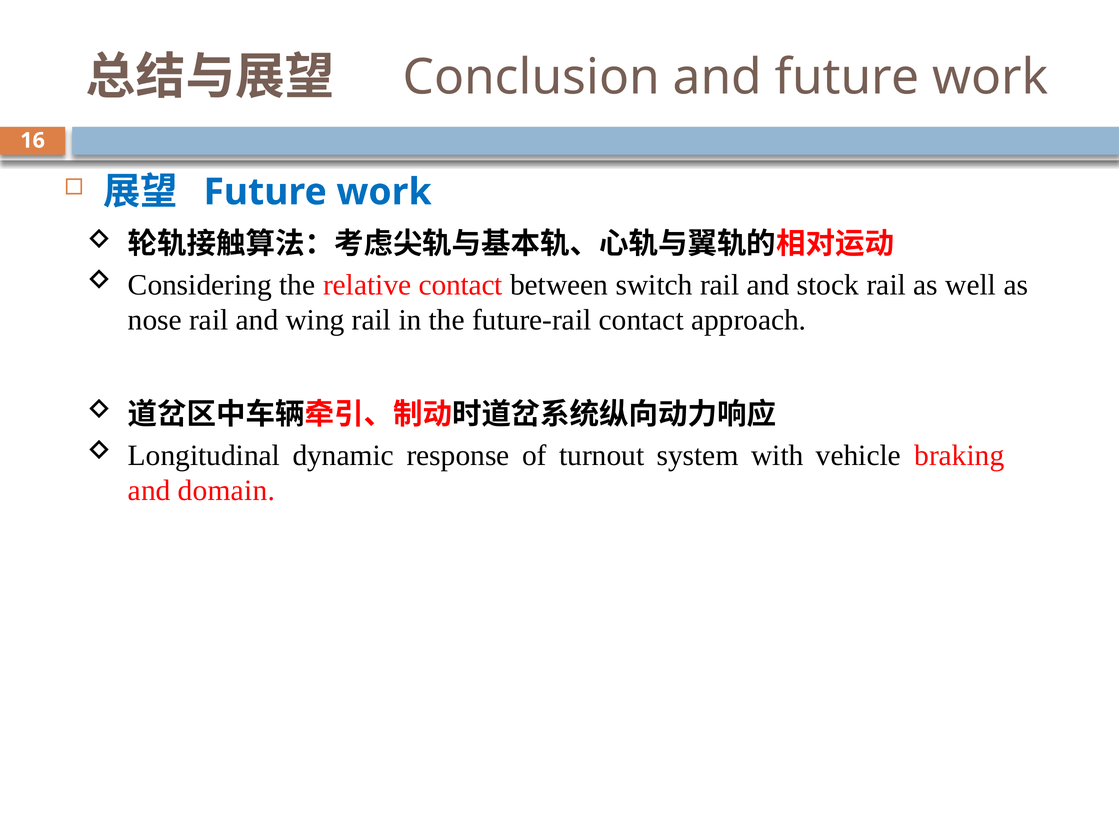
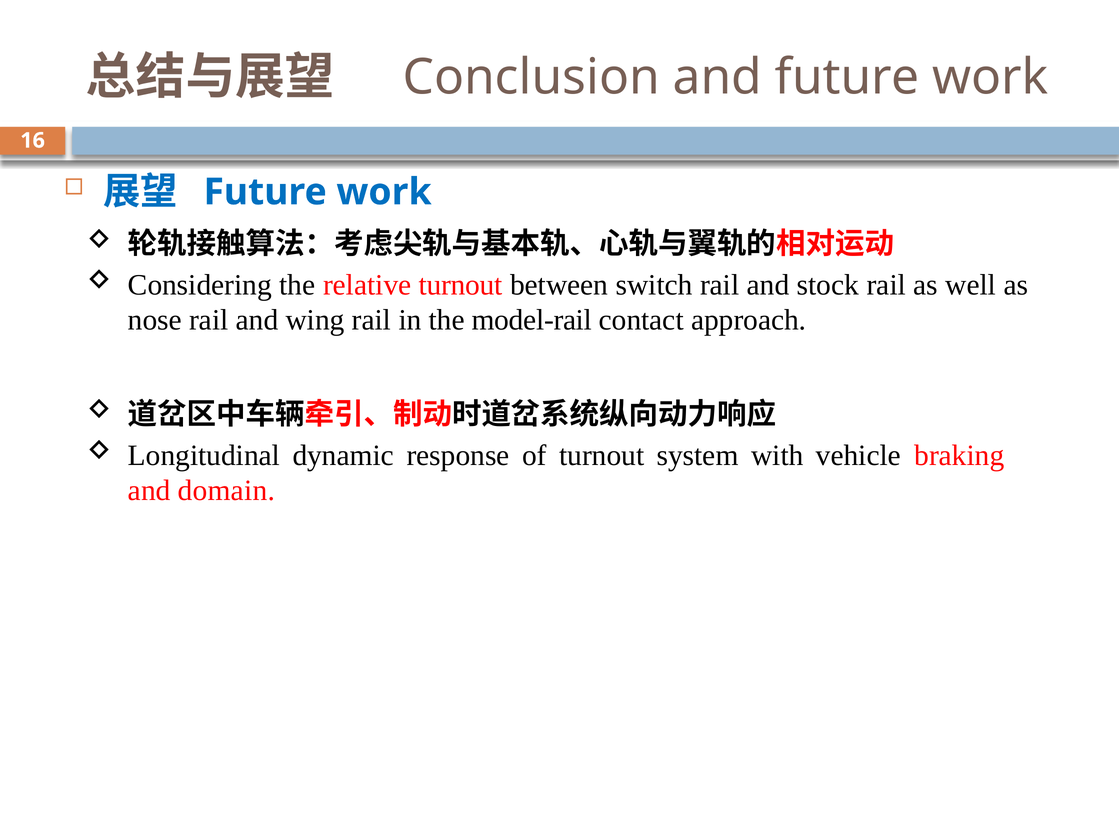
relative contact: contact -> turnout (461, 285)
future-rail: future-rail -> model-rail (532, 320)
